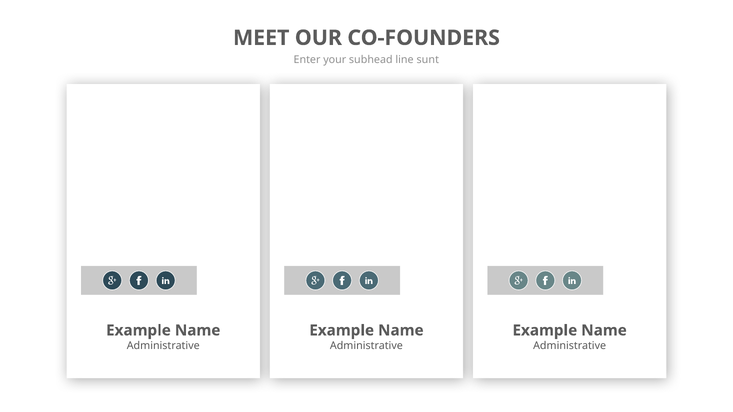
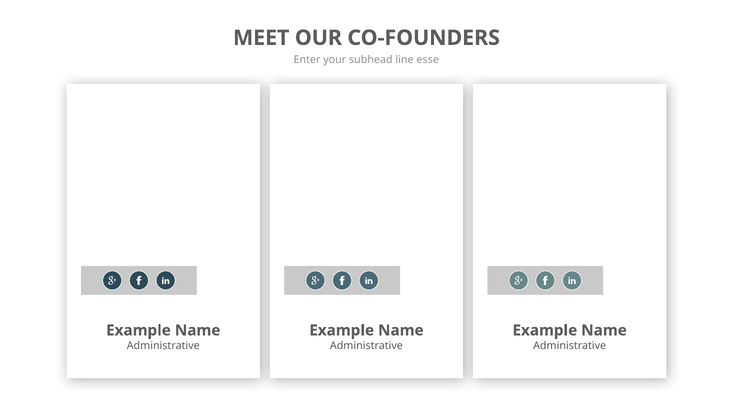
sunt: sunt -> esse (428, 60)
